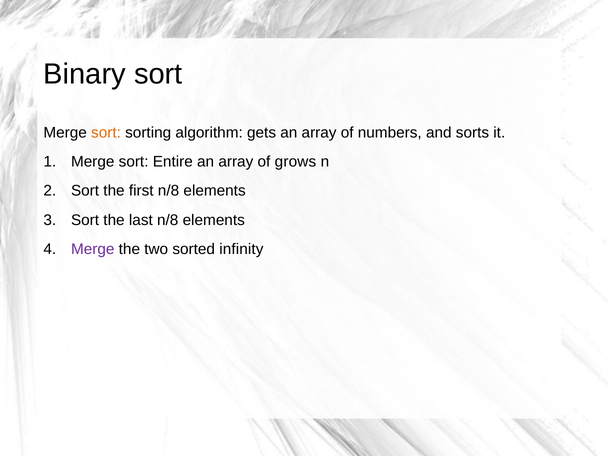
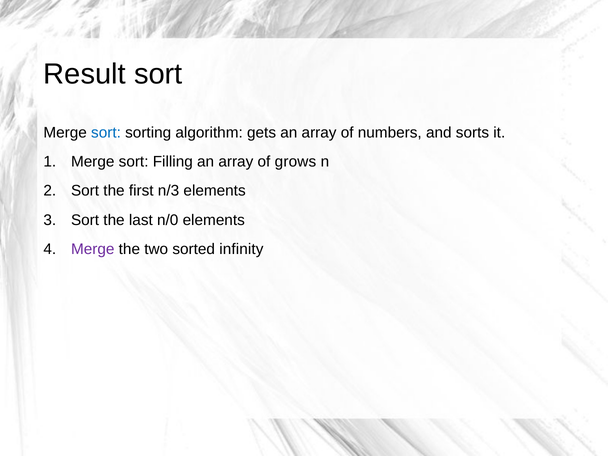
Binary: Binary -> Result (85, 74)
sort colour: orange -> blue (106, 132)
Entire: Entire -> Filling (173, 162)
first n/8: n/8 -> n/3 (169, 191)
last n/8: n/8 -> n/0 (168, 220)
